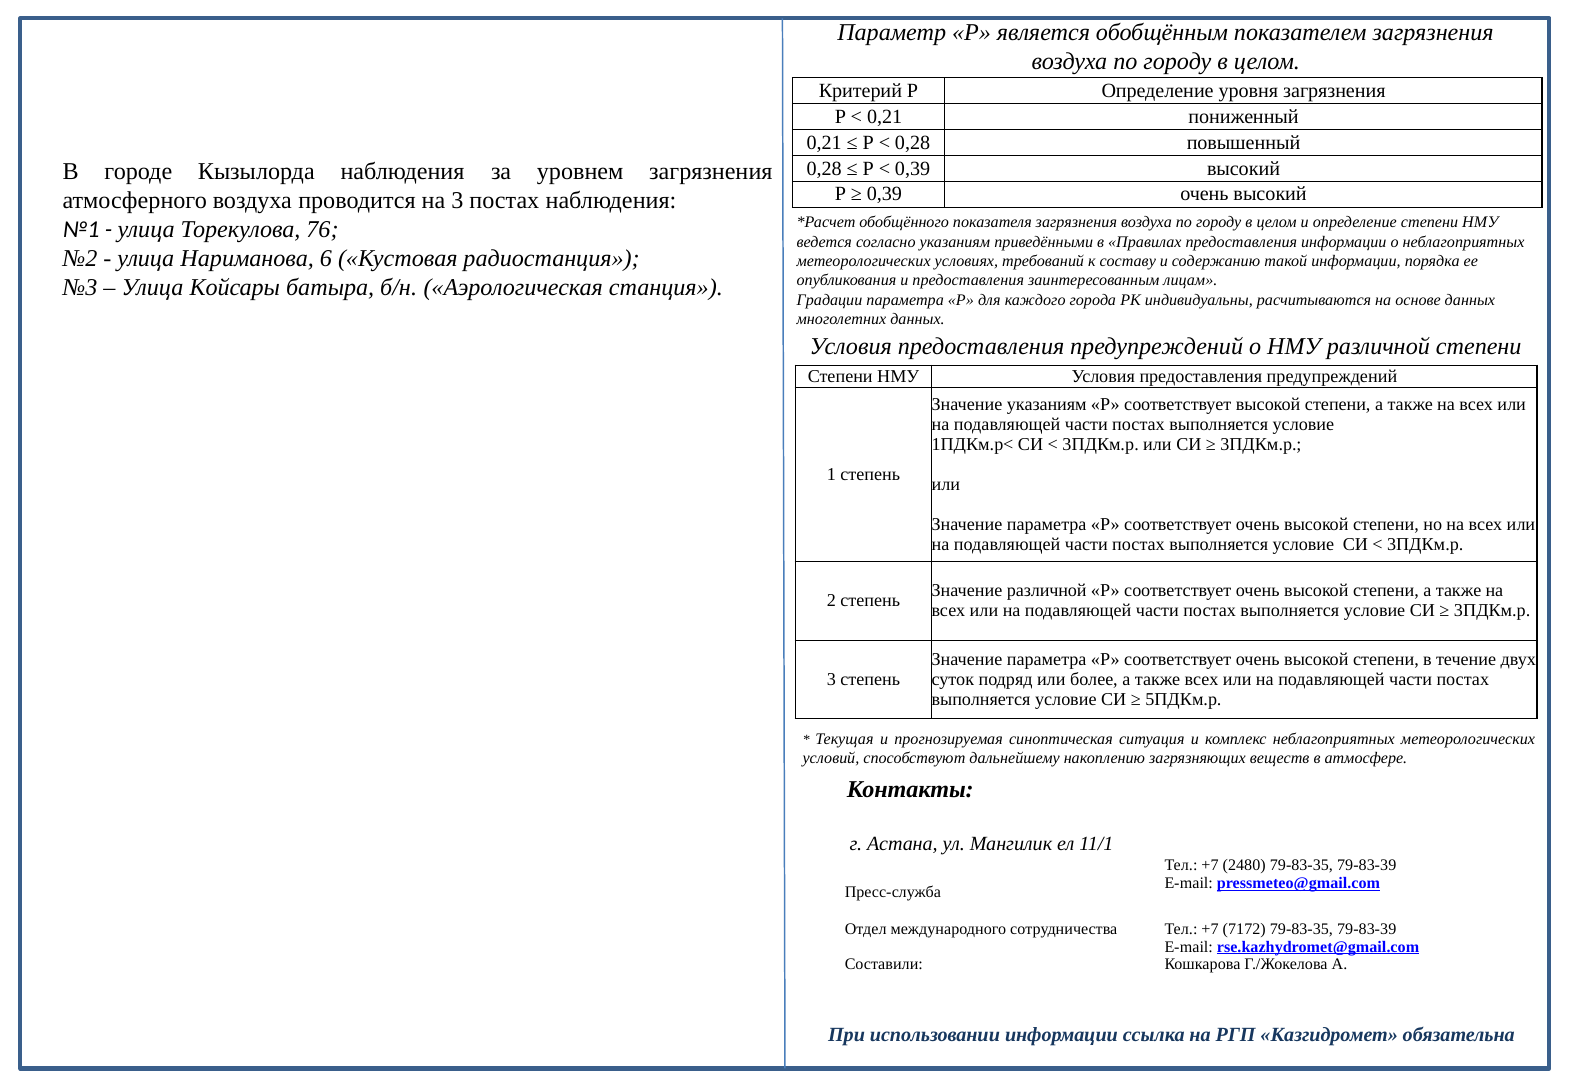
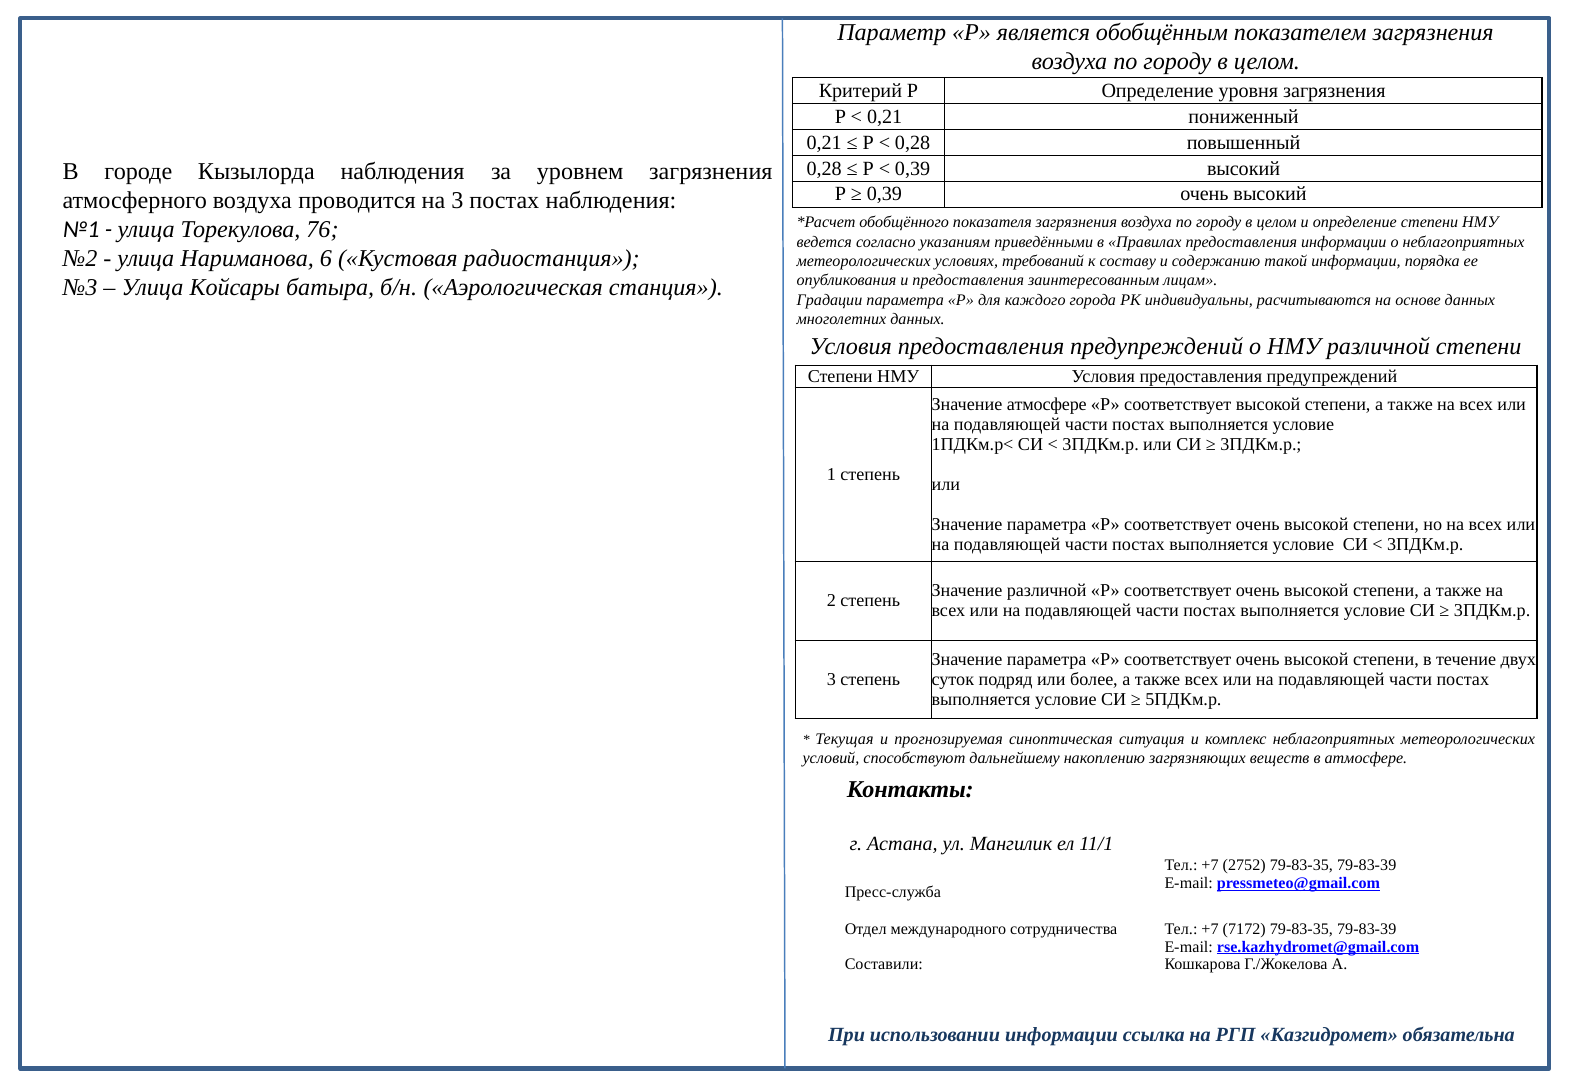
Значение указаниям: указаниям -> атмосфере (1047, 404)
2480: 2480 -> 2752 (1244, 865)
